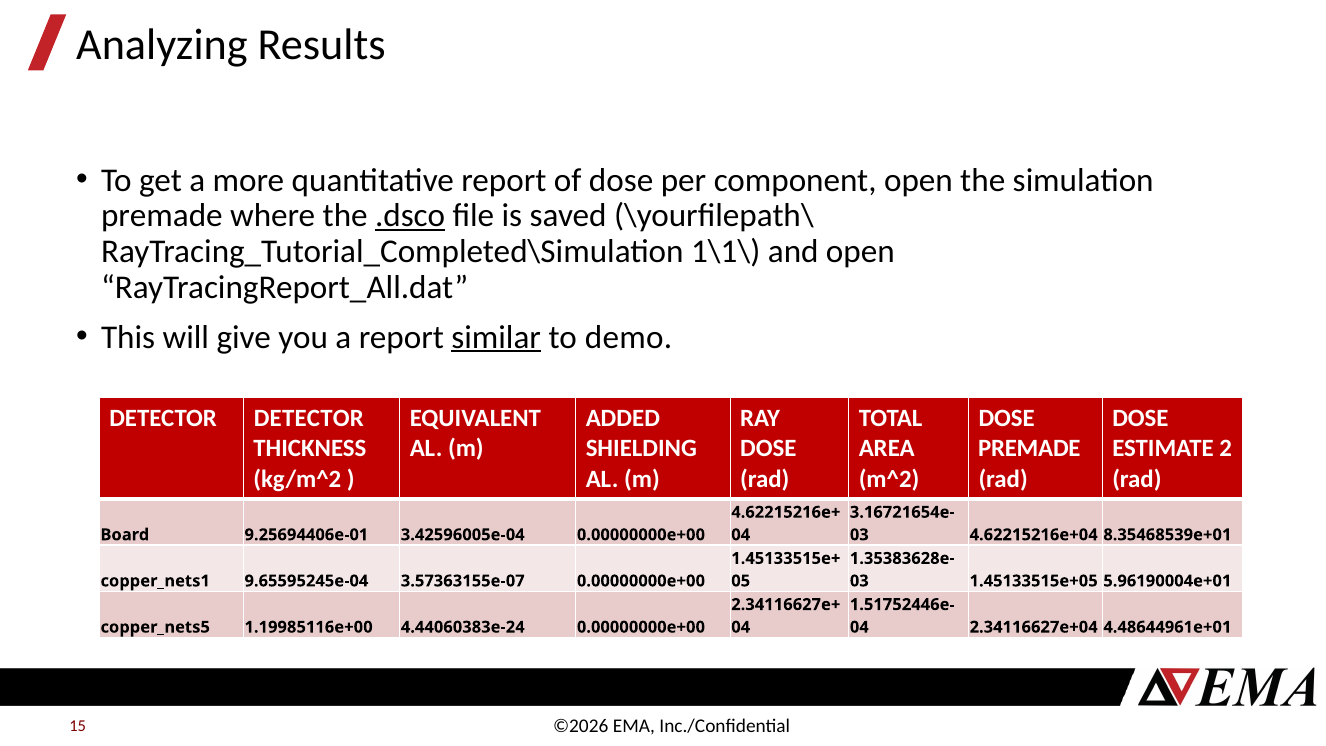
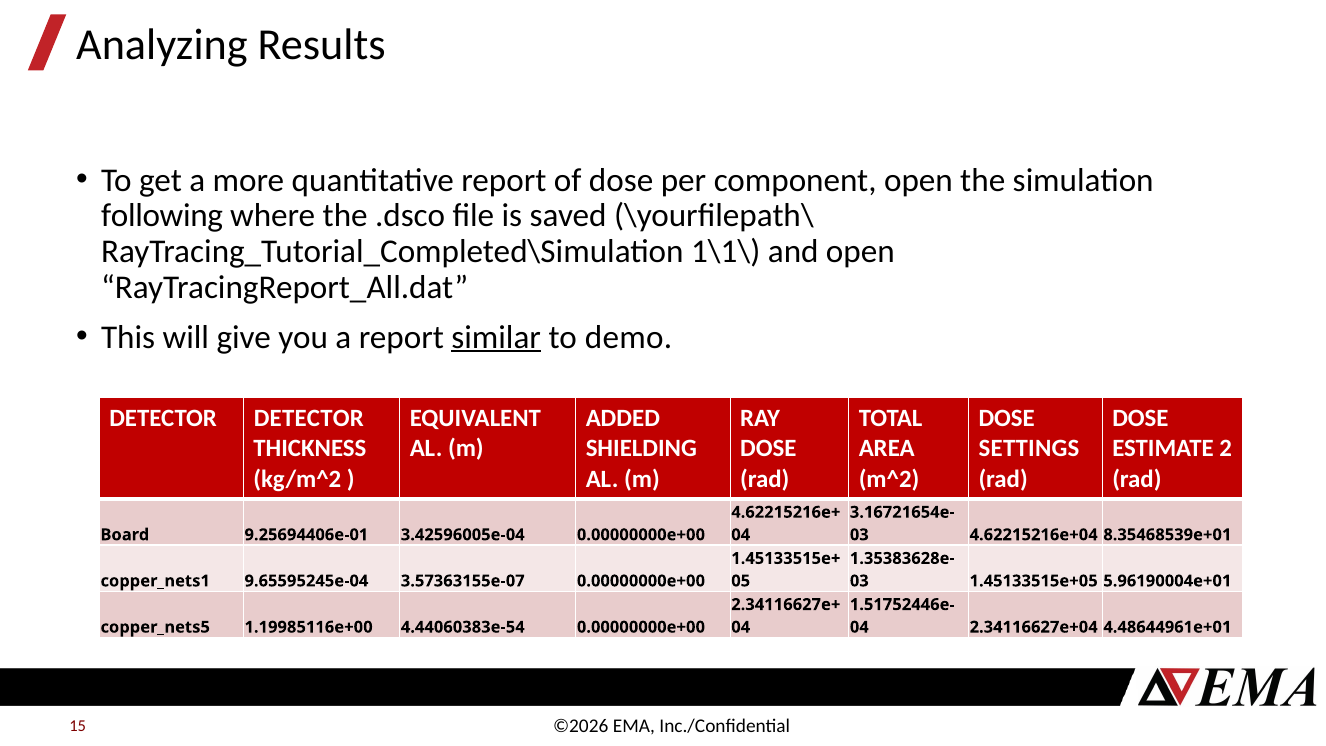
premade: premade -> following (162, 216)
.dsco underline: present -> none (410, 216)
PREMADE: PREMADE -> SETTINGS (1029, 449)
4.44060383e-24: 4.44060383e-24 -> 4.44060383e-54 (463, 627)
